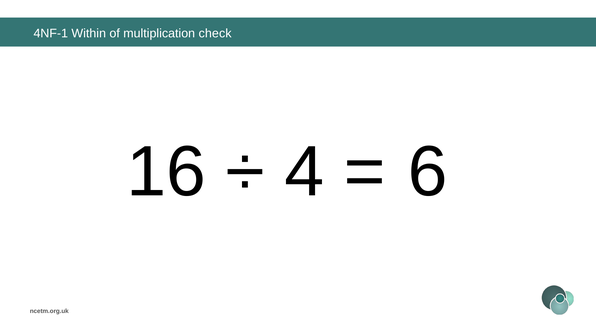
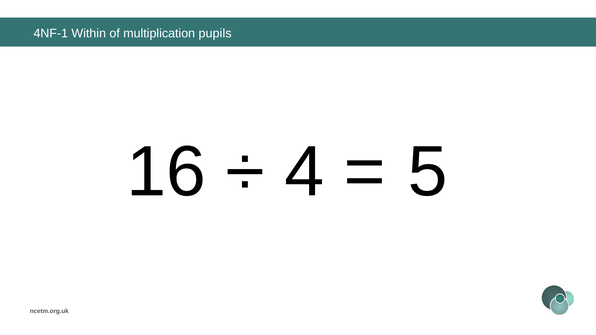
check: check -> pupils (215, 33)
6: 6 -> 5 (428, 172)
